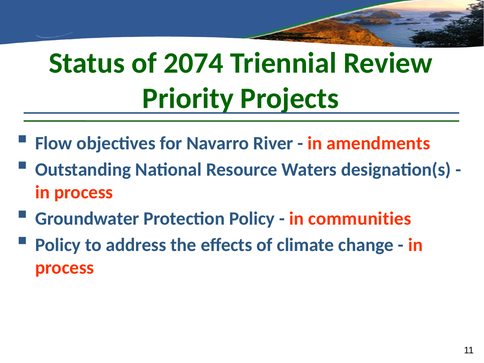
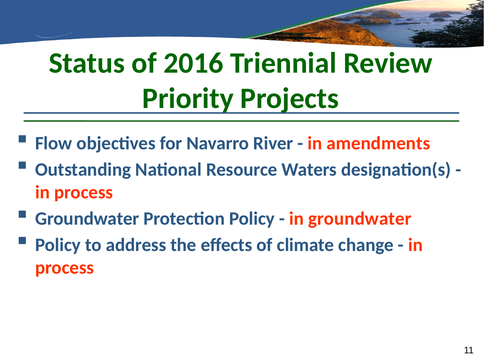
2074: 2074 -> 2016 (193, 63)
in communities: communities -> groundwater (360, 219)
